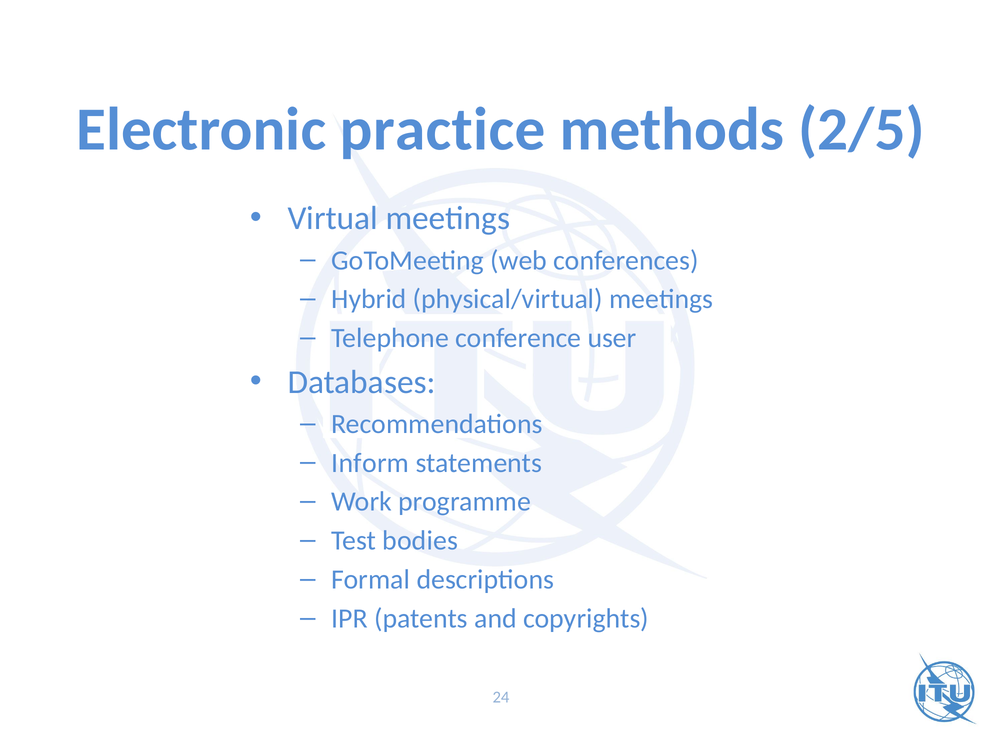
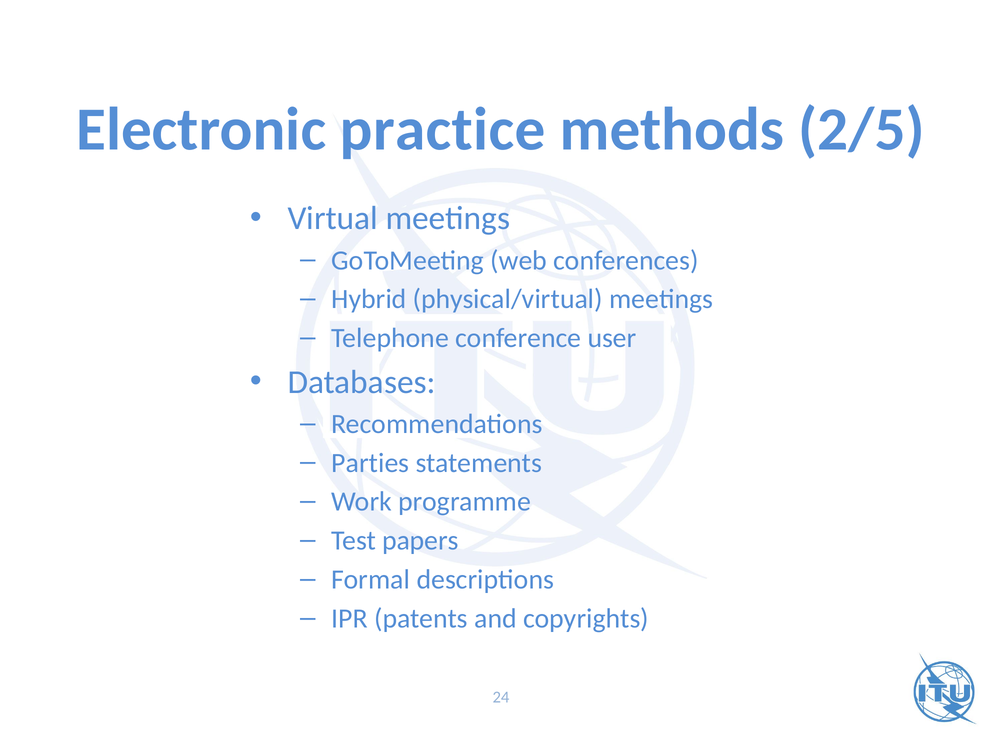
Inform: Inform -> Parties (370, 463)
bodies: bodies -> papers (420, 541)
